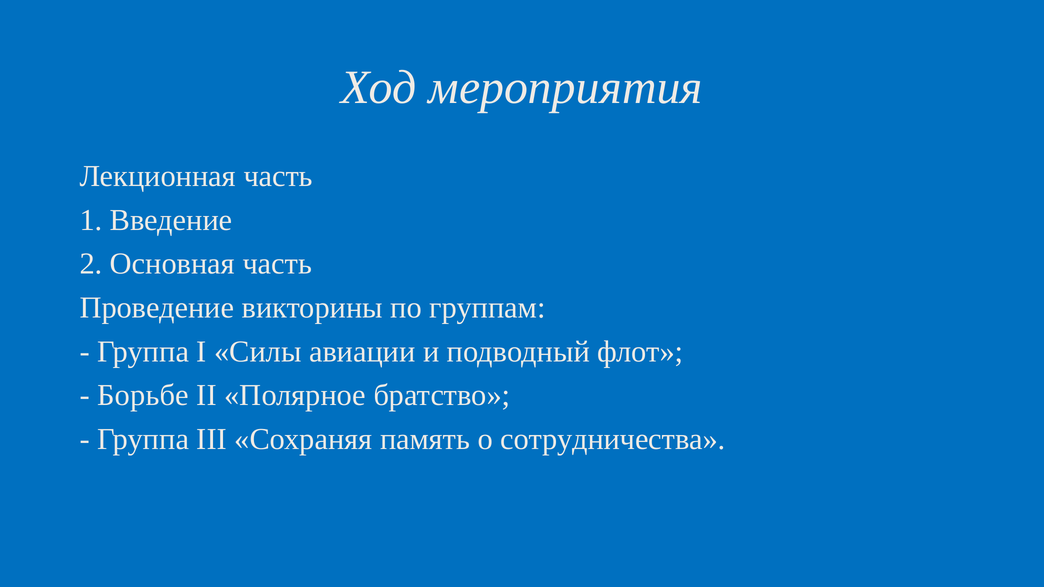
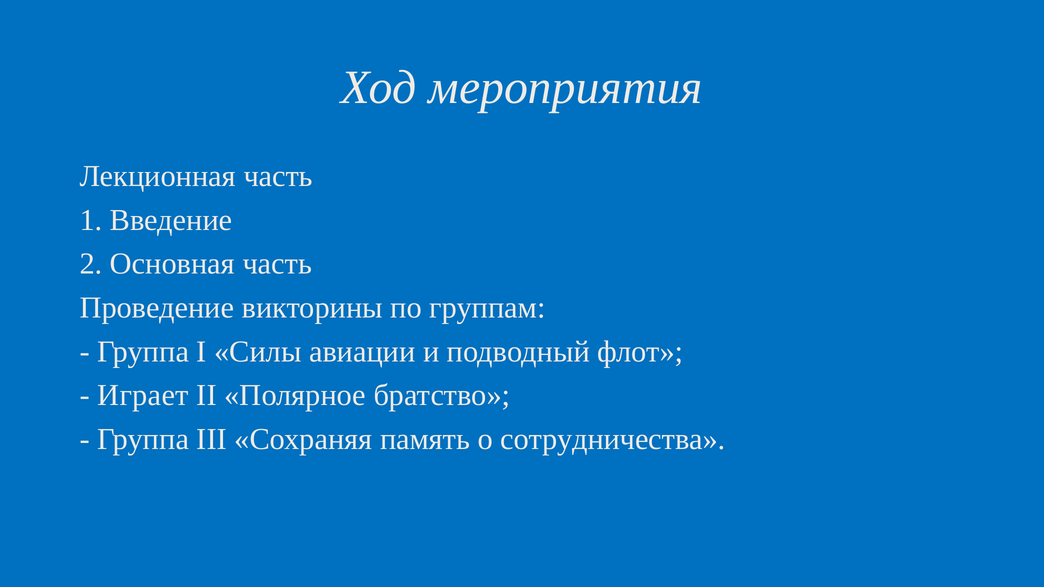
Борьбе: Борьбе -> Играет (143, 395)
